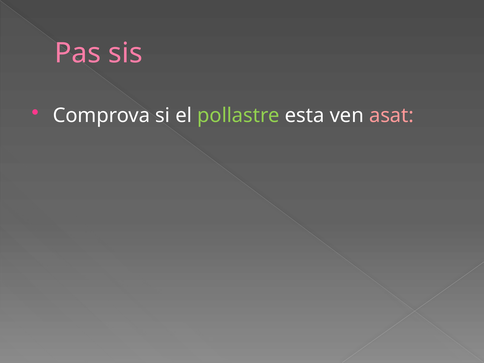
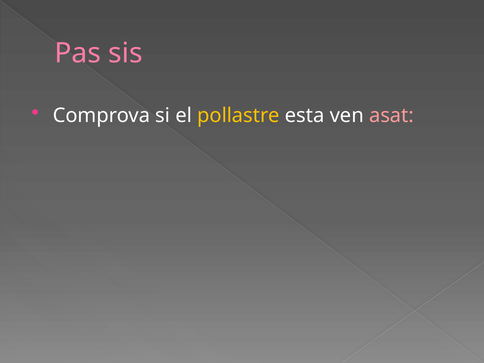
pollastre colour: light green -> yellow (238, 116)
